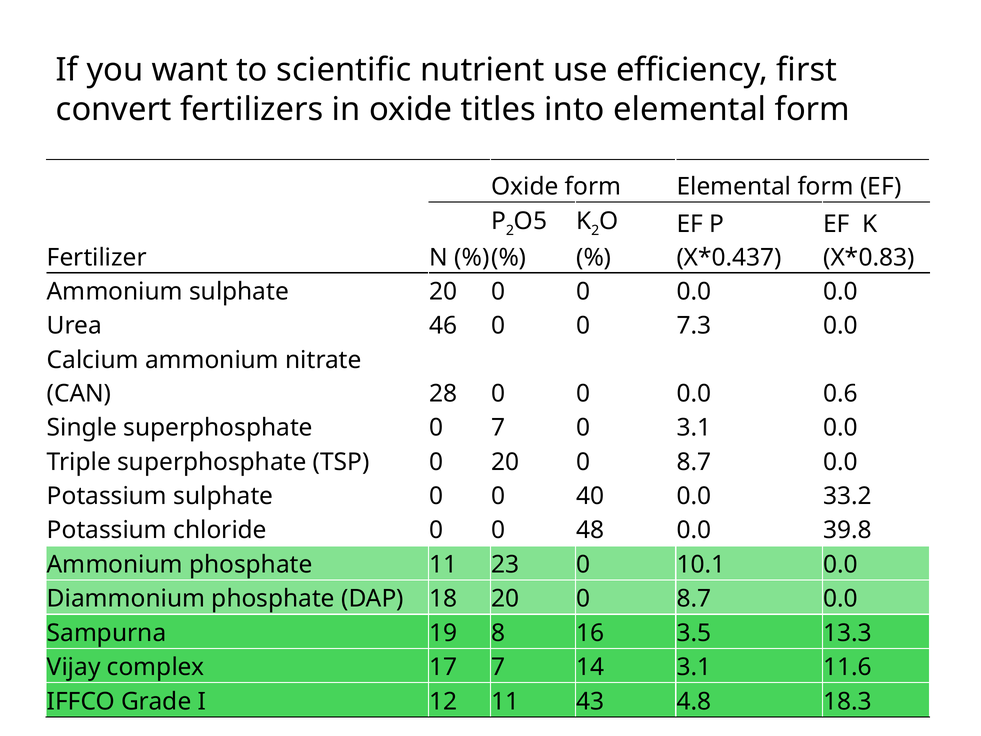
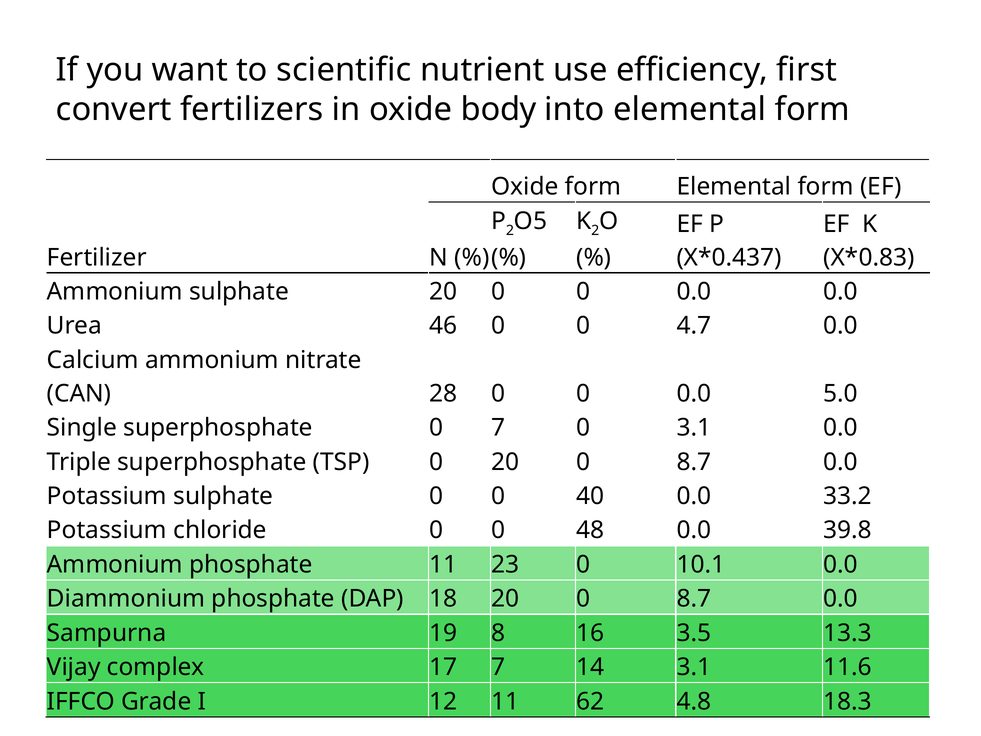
titles: titles -> body (499, 109)
7.3: 7.3 -> 4.7 (694, 326)
0.6: 0.6 -> 5.0 (841, 393)
43: 43 -> 62 (590, 701)
